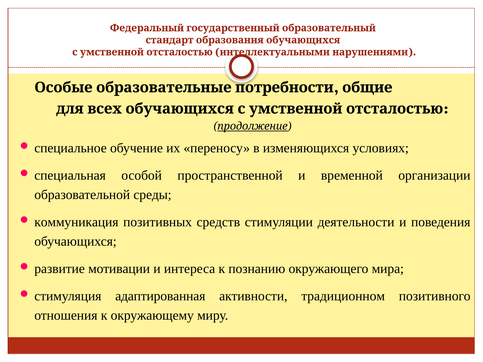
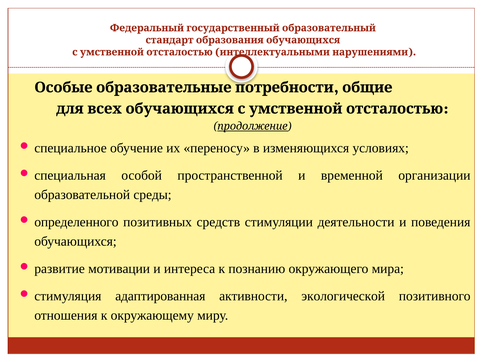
коммуникация: коммуникация -> определенного (76, 222)
традиционном: традиционном -> экологической (343, 296)
